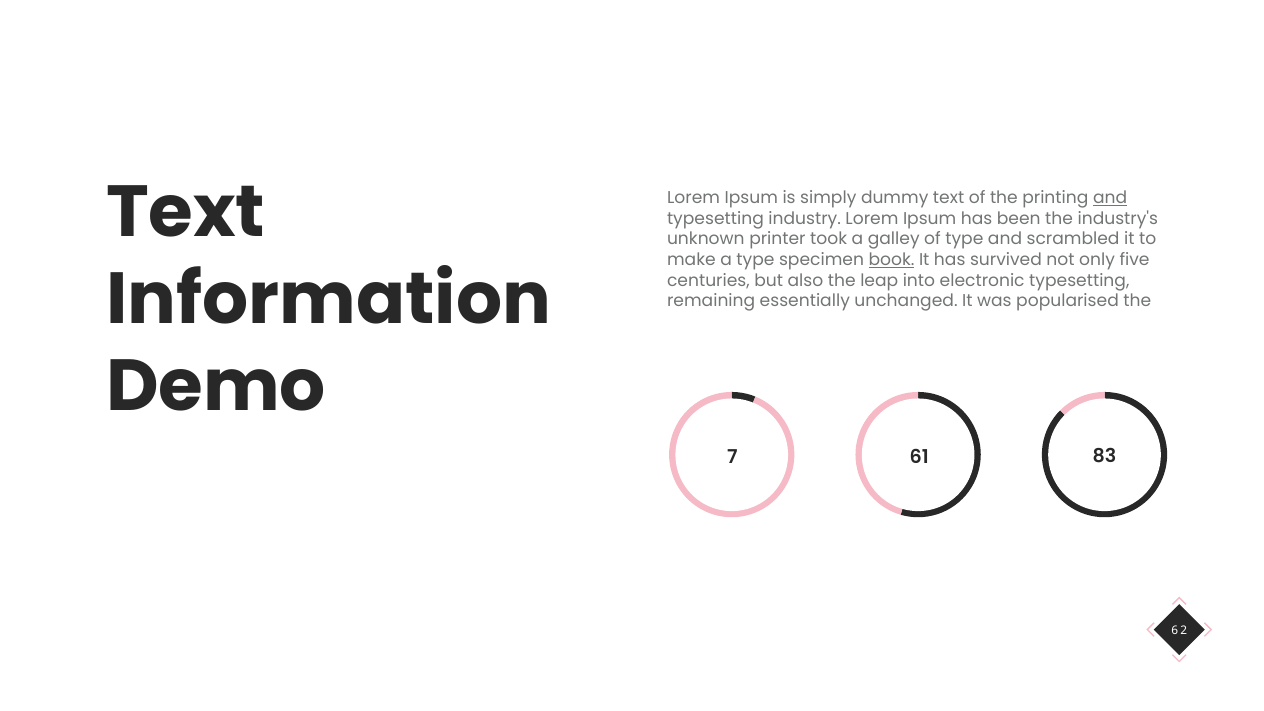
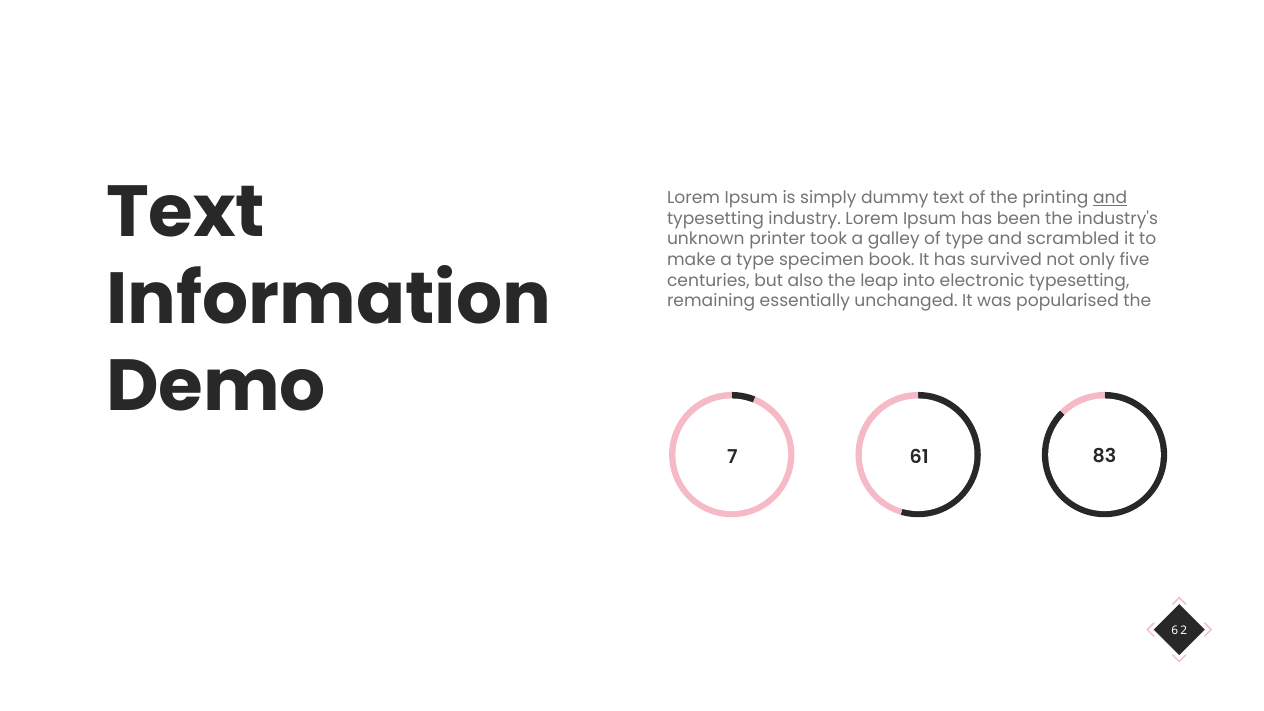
book underline: present -> none (892, 260)
